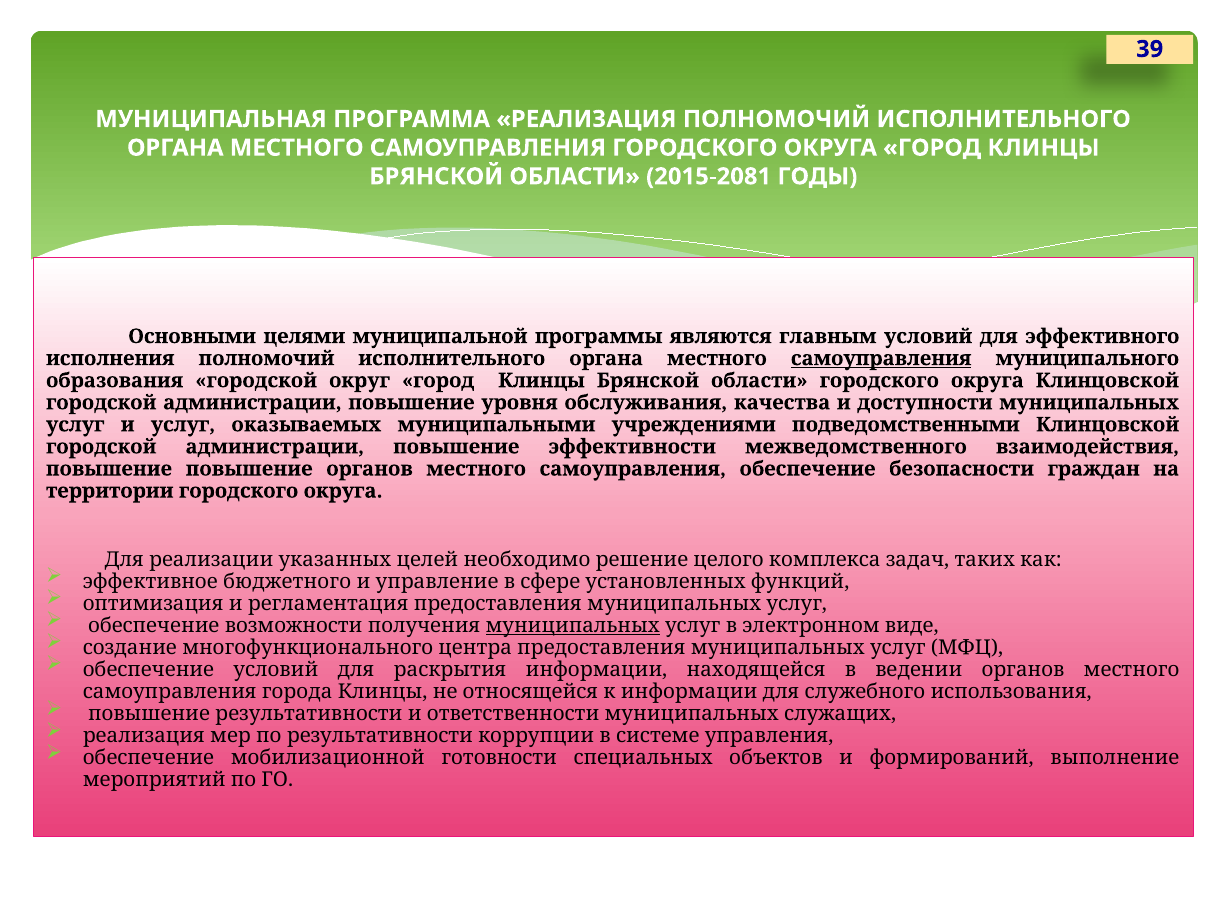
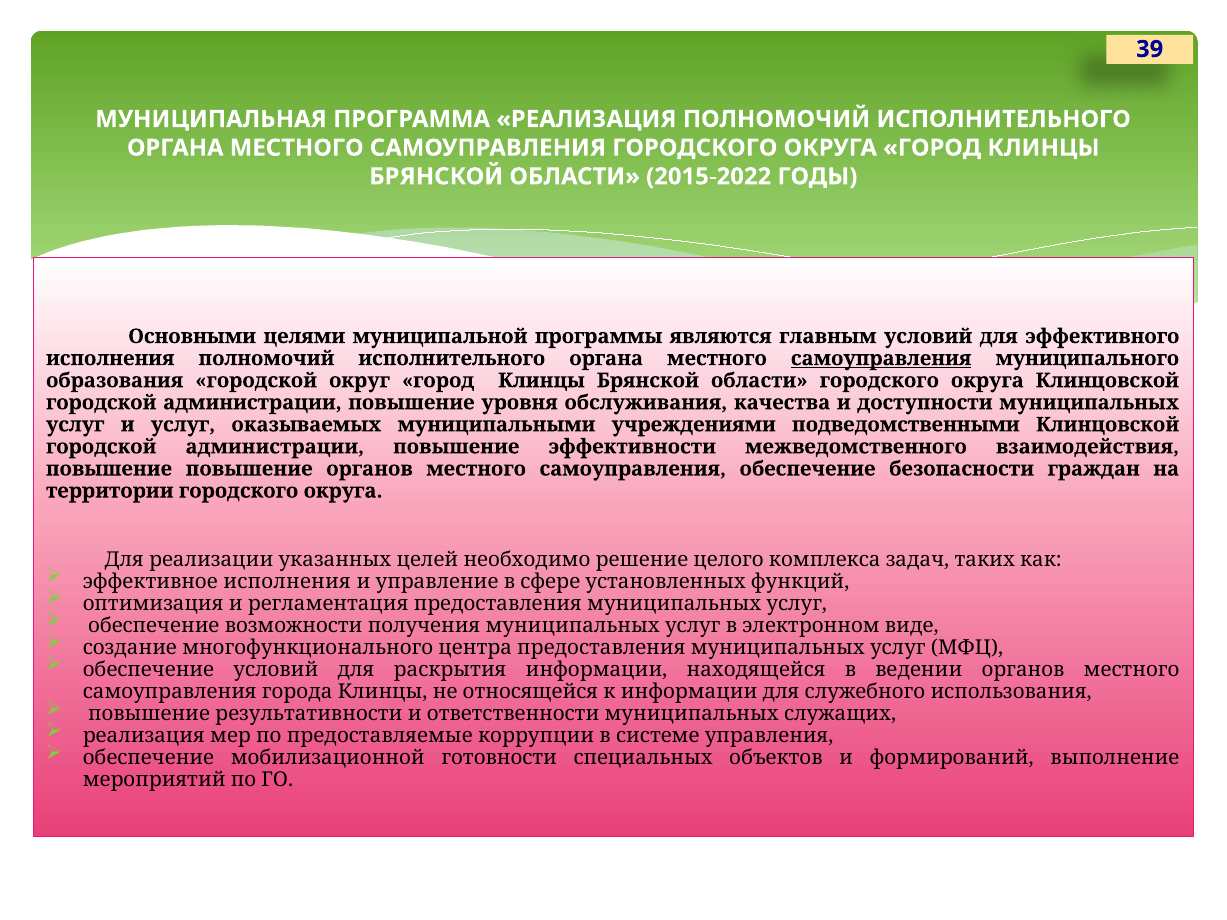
2015-2081: 2015-2081 -> 2015-2022 (709, 177)
эффективное бюджетного: бюджетного -> исполнения (287, 582)
муниципальных underline: present -> none (573, 626)
по результативности: результативности -> предоставляемые (380, 736)
